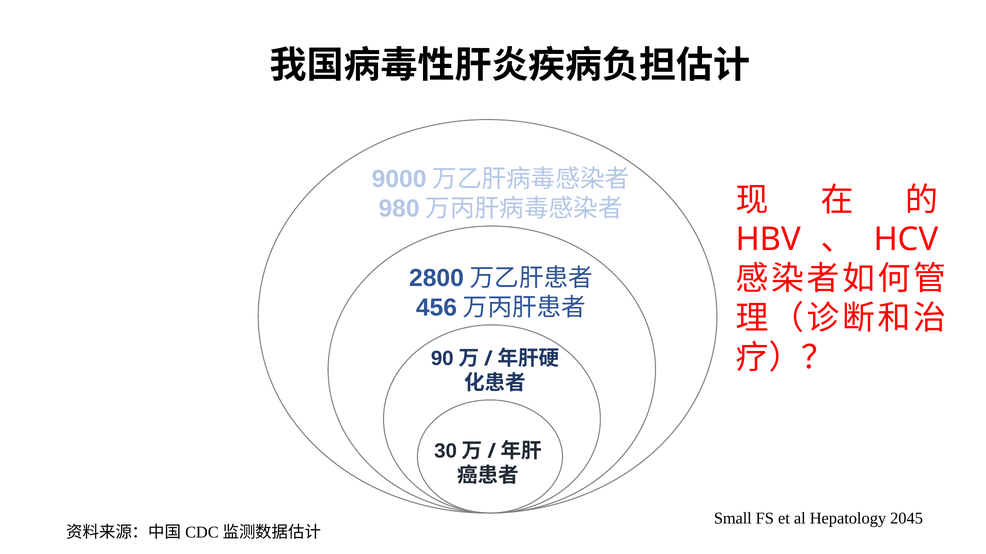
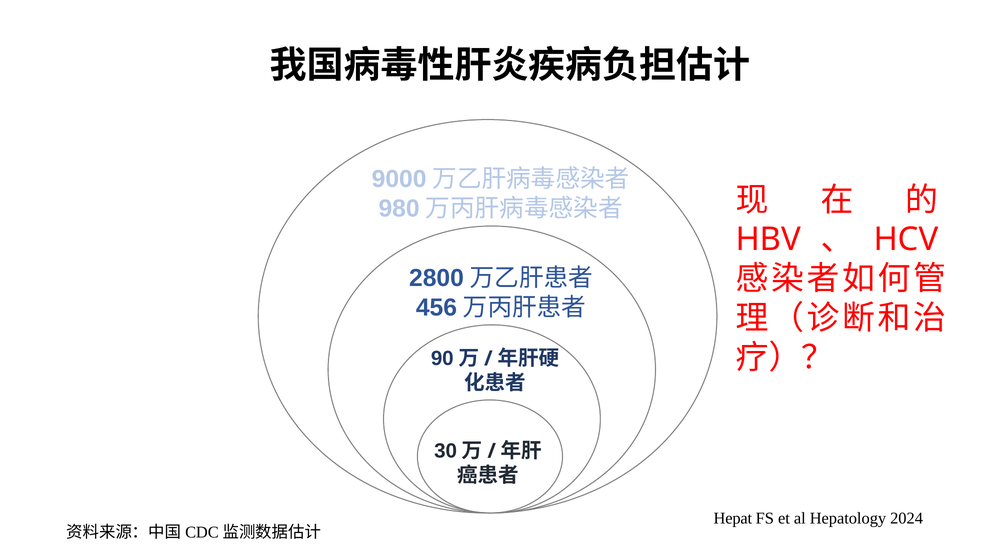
Small: Small -> Hepat (733, 519)
2045: 2045 -> 2024 (907, 519)
